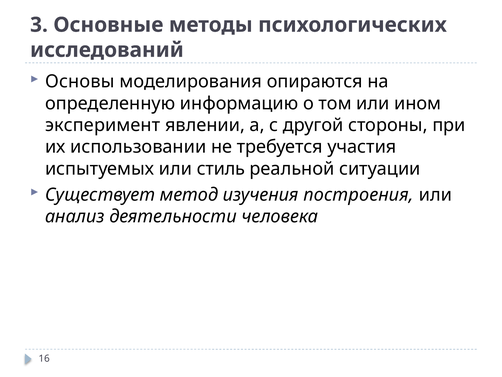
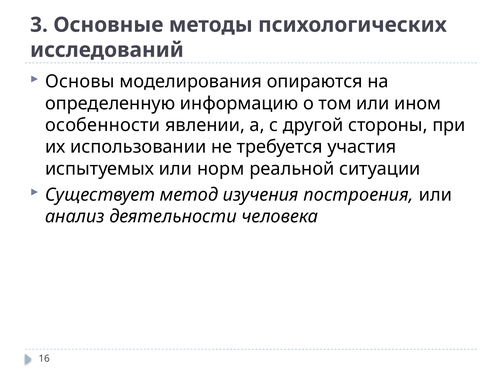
эксперимент: эксперимент -> особенности (103, 125)
стиль: стиль -> норм (221, 169)
